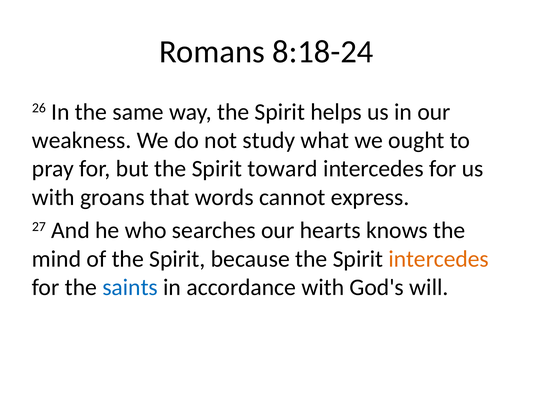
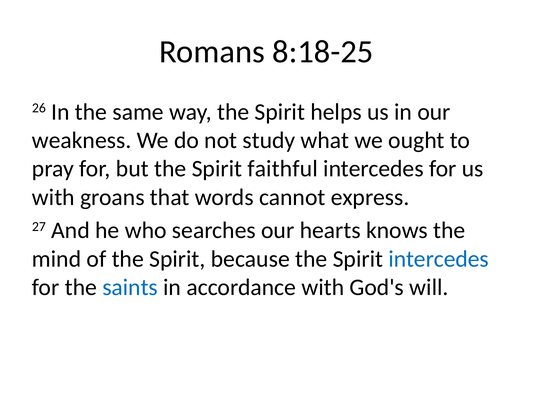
8:18-24: 8:18-24 -> 8:18-25 (323, 52)
toward: toward -> faithful (283, 169)
intercedes colour: orange -> blue (439, 259)
